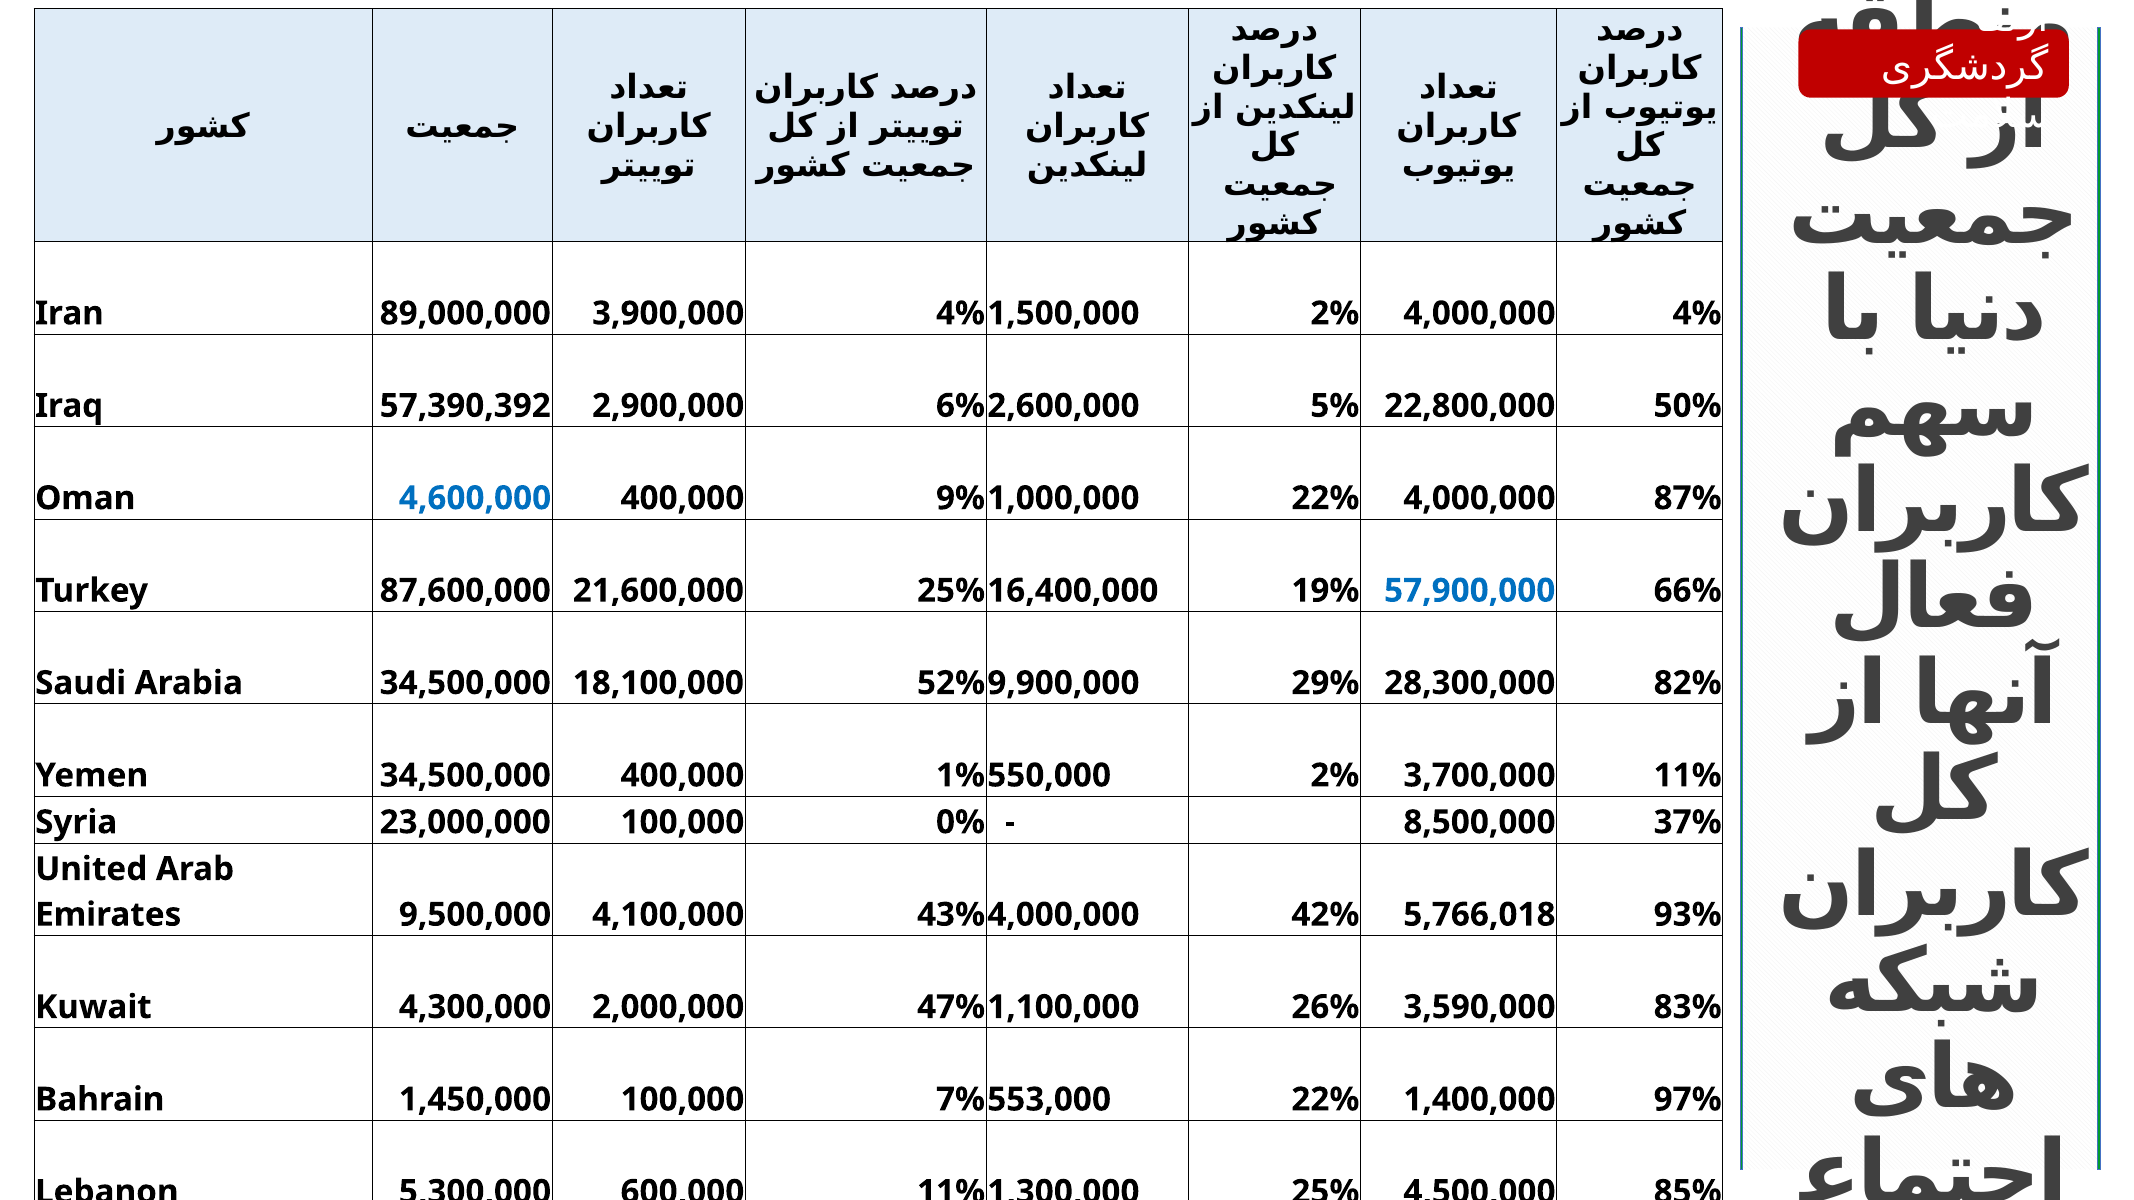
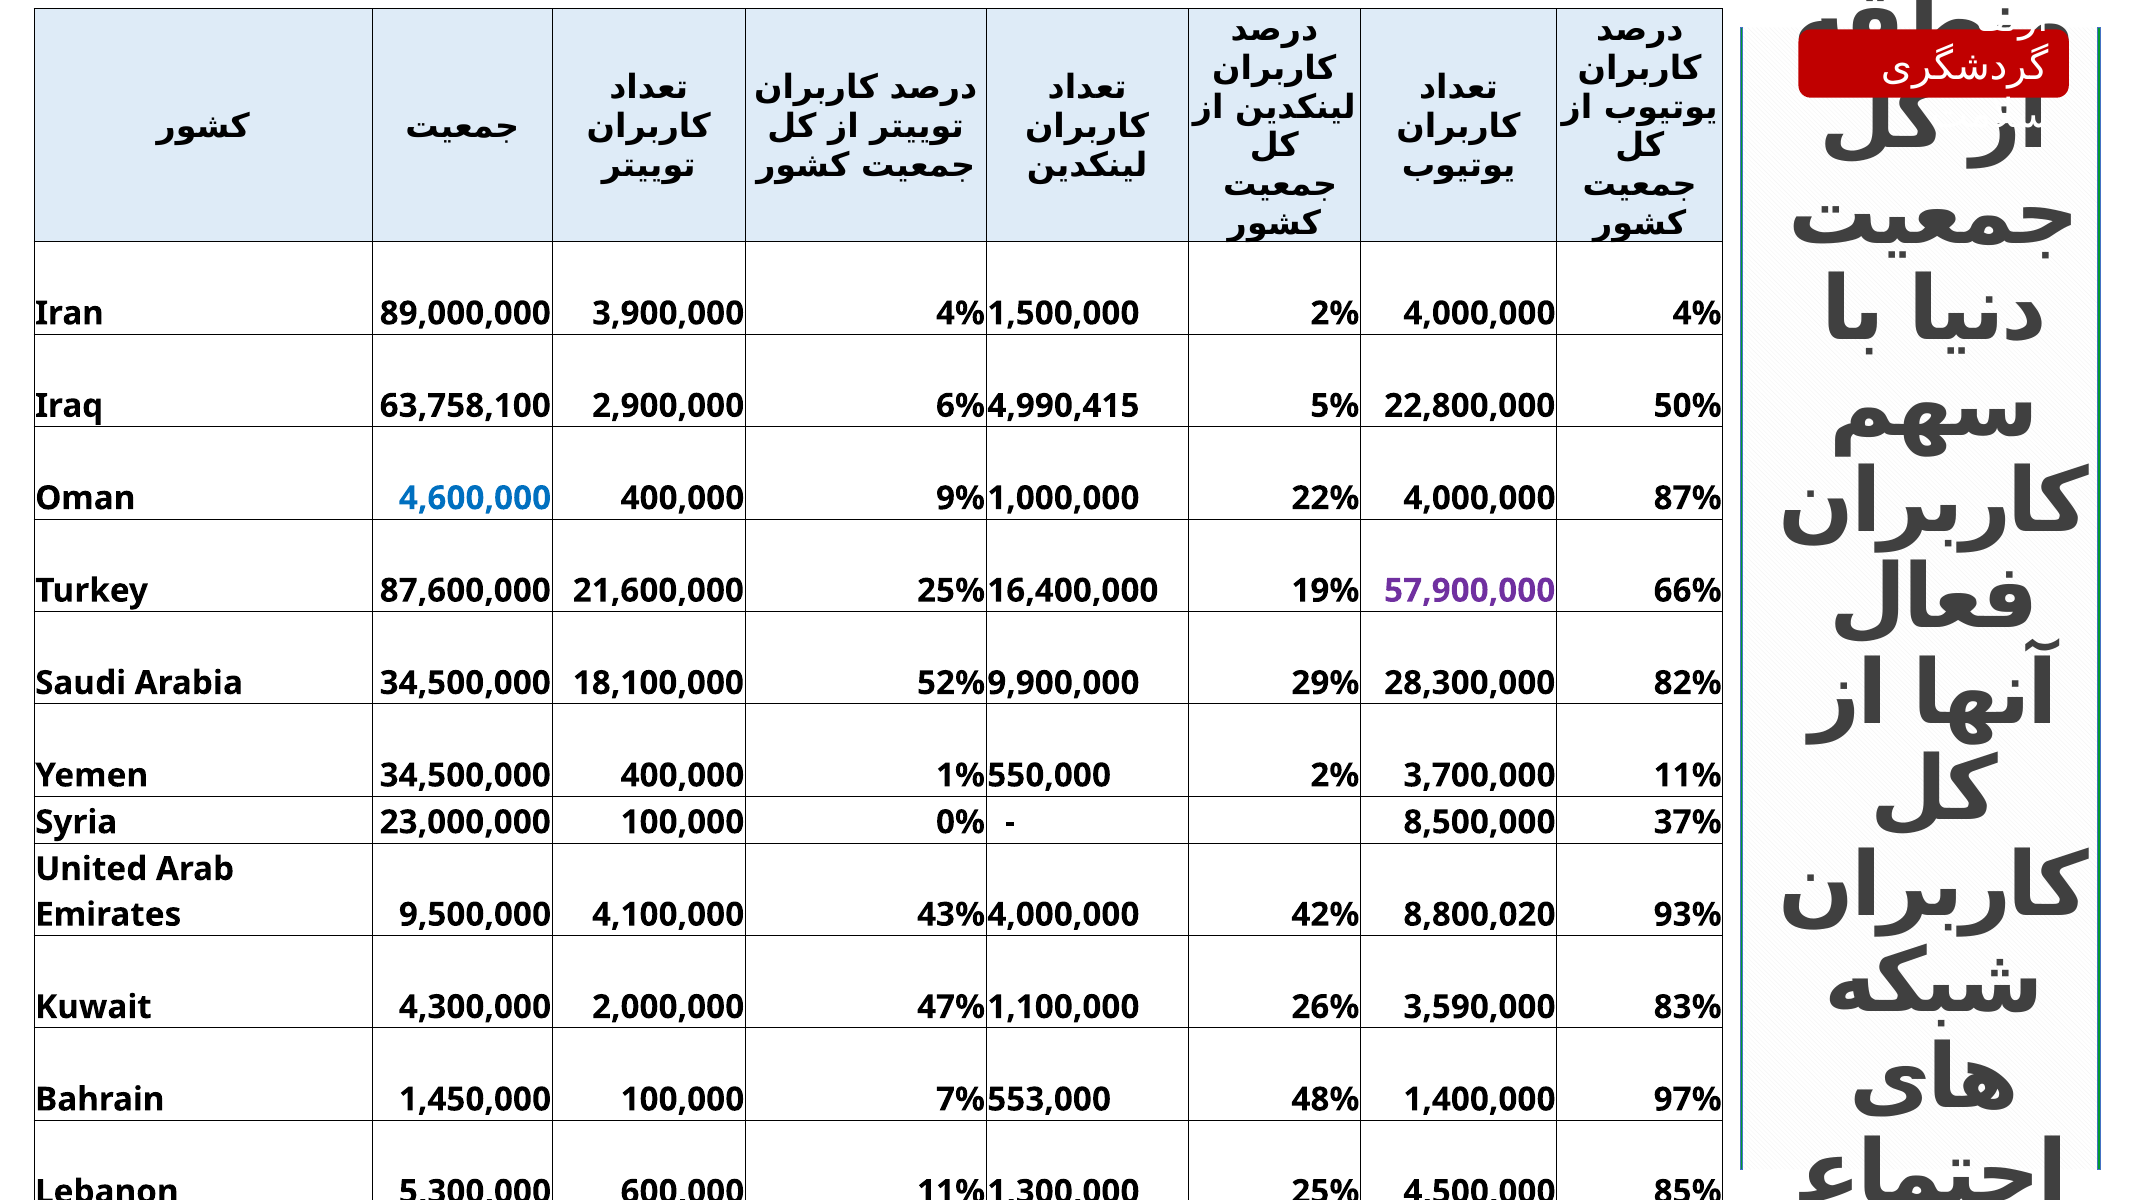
57,390,392: 57,390,392 -> 63,758,100 (465, 406)
6% 2,600,000: 2,600,000 -> 4,990,415 (1063, 406)
57,900,000 colour: blue -> purple (1470, 591)
5,766,018: 5,766,018 -> 8,800,020 (1479, 915)
553,000 22%: 22% -> 48% (1325, 1100)
